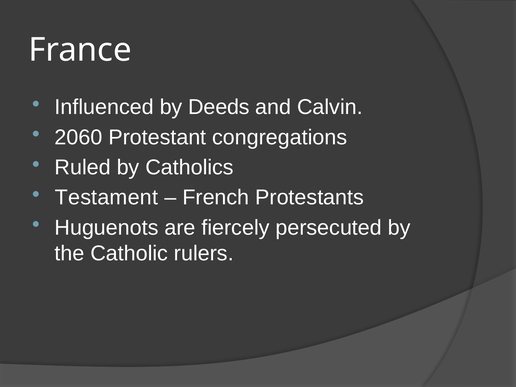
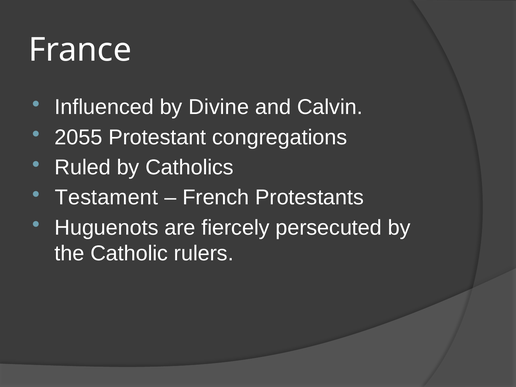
Deeds: Deeds -> Divine (219, 107)
2060: 2060 -> 2055 (79, 137)
